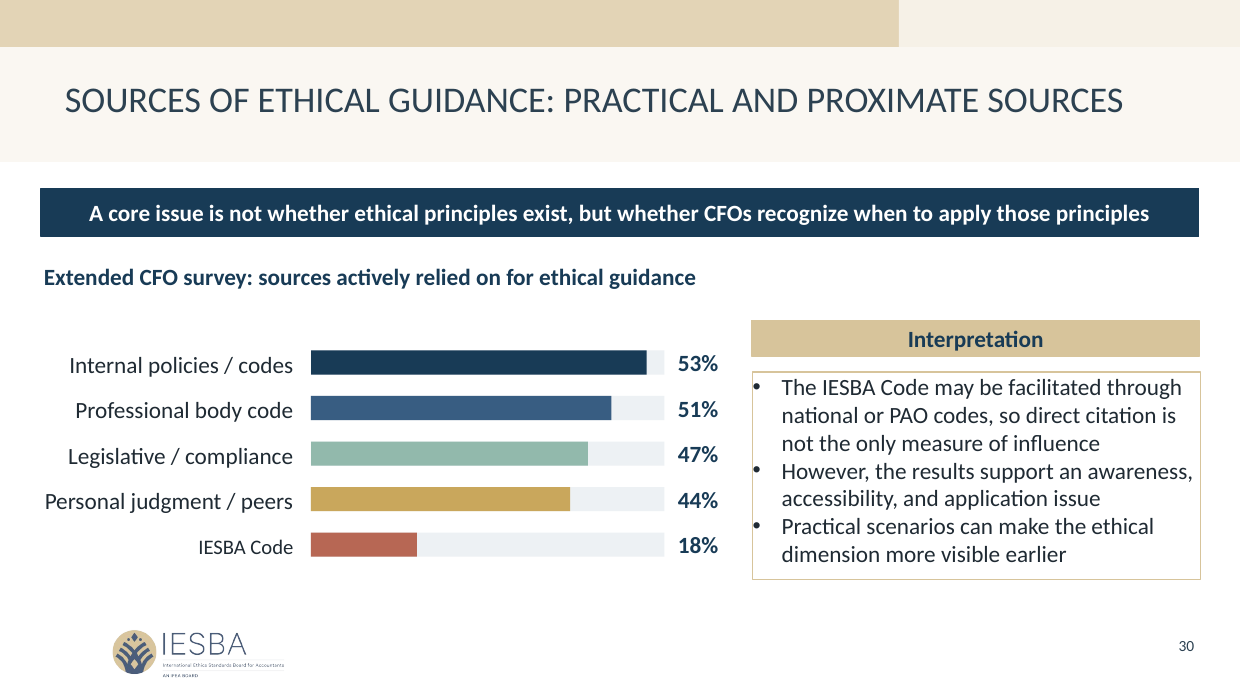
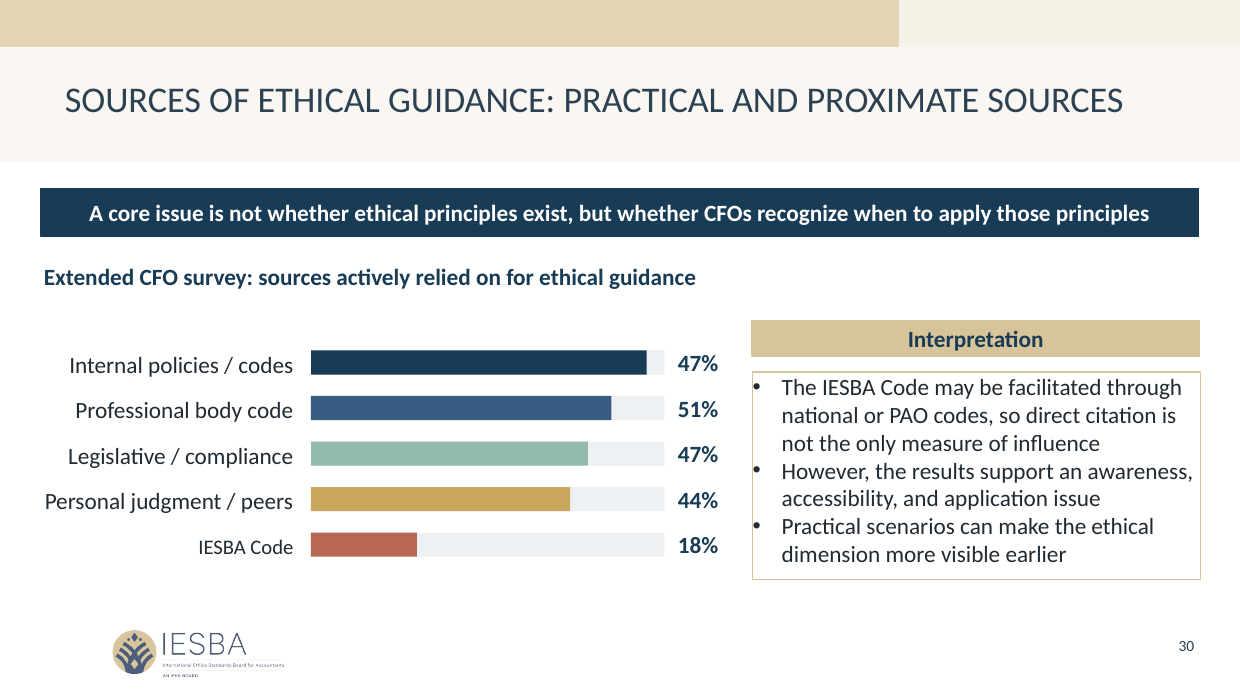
codes 53%: 53% -> 47% (698, 364)
